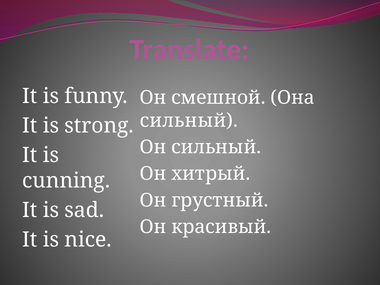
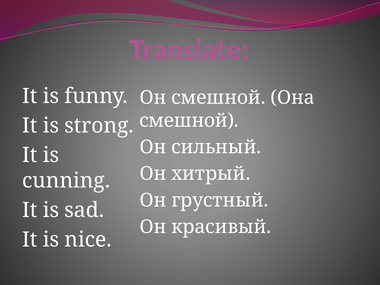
сильный: сильный -> смешной (189, 121)
